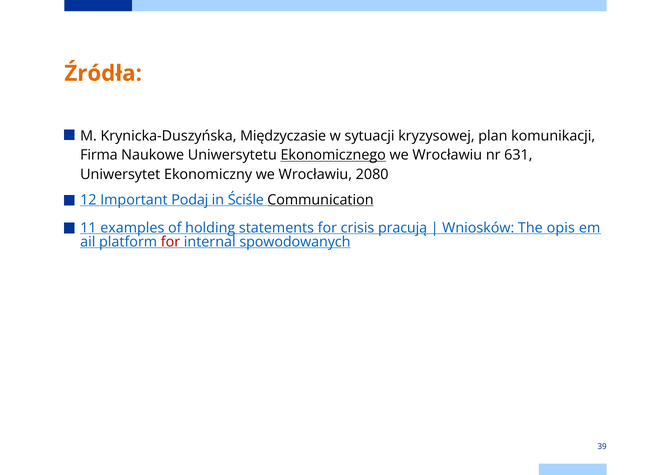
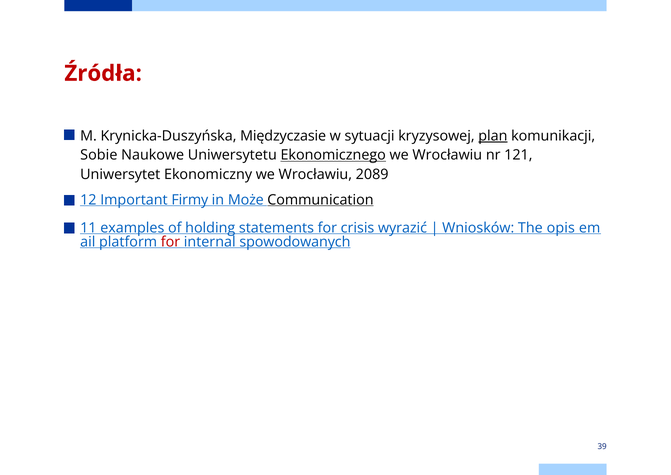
Źródła colour: orange -> red (103, 73)
plan underline: none -> present (493, 136)
Firma: Firma -> Sobie (99, 155)
631: 631 -> 121 (518, 155)
2080: 2080 -> 2089 (372, 174)
Podaj: Podaj -> Firmy (190, 200)
Ściśle: Ściśle -> Może (246, 200)
pracują: pracują -> wyrazić (403, 228)
